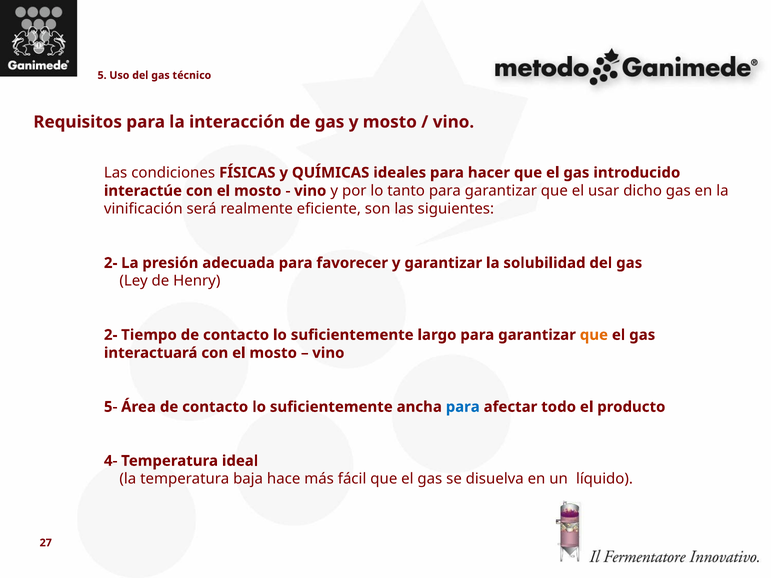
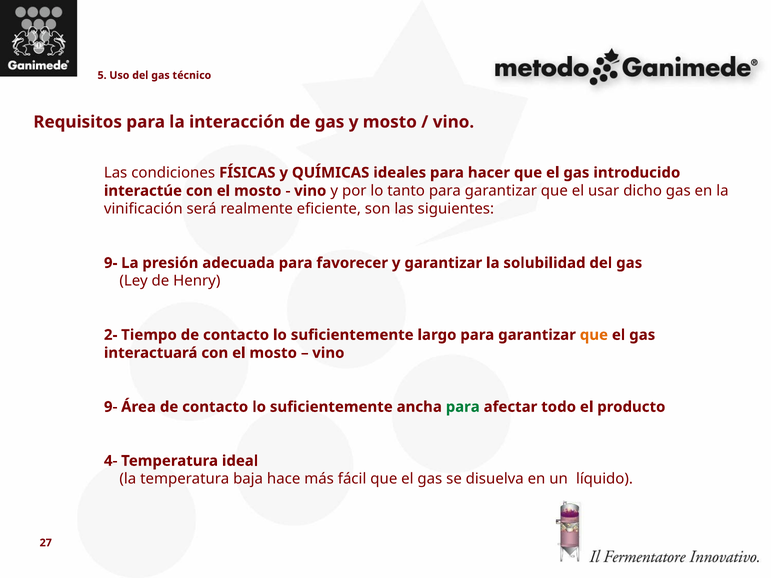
2-: 2- -> 9- (111, 263)
5-: 5- -> 9- (111, 407)
para colour: blue -> green (463, 407)
